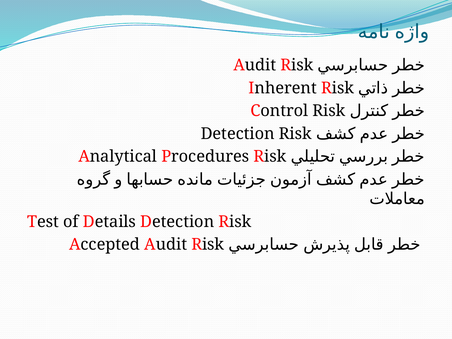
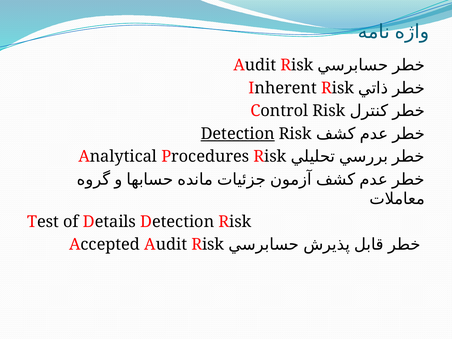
Detection underline: none -> present (238, 134)
